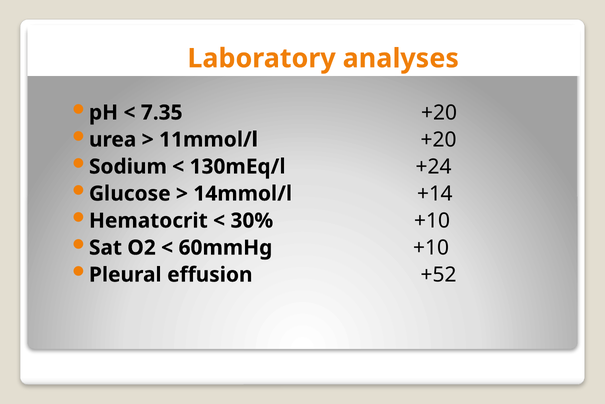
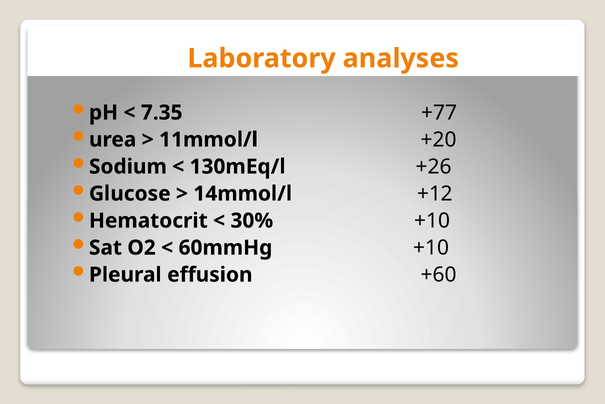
7.35 +20: +20 -> +77 (439, 112)
+24: +24 -> +26 (434, 166)
+14: +14 -> +12 (435, 193)
+52: +52 -> +60 (439, 274)
